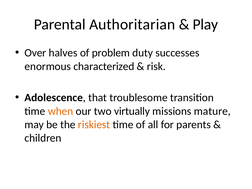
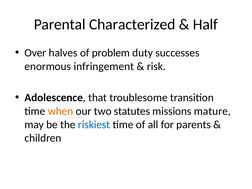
Authoritarian: Authoritarian -> Characterized (132, 24)
Play: Play -> Half (205, 24)
characterized: characterized -> infringement (104, 66)
virtually: virtually -> statutes (132, 111)
riskiest colour: orange -> blue (94, 125)
